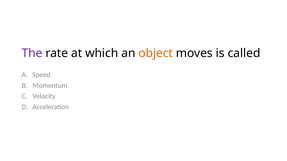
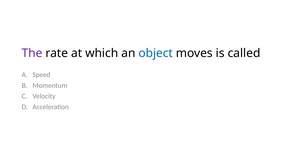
object colour: orange -> blue (156, 53)
